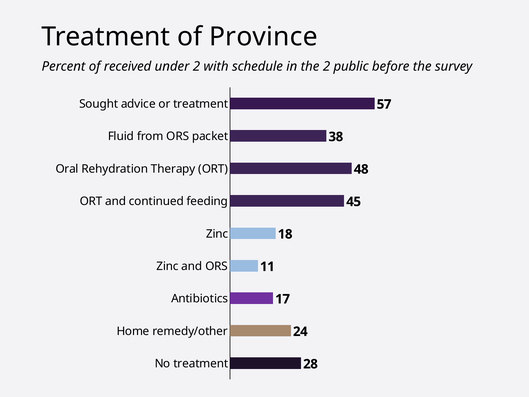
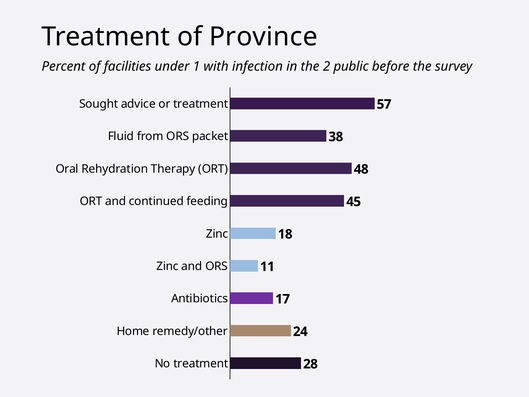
received: received -> facilities (128, 67)
under 2: 2 -> 1 (196, 67)
schedule: schedule -> infection (257, 67)
